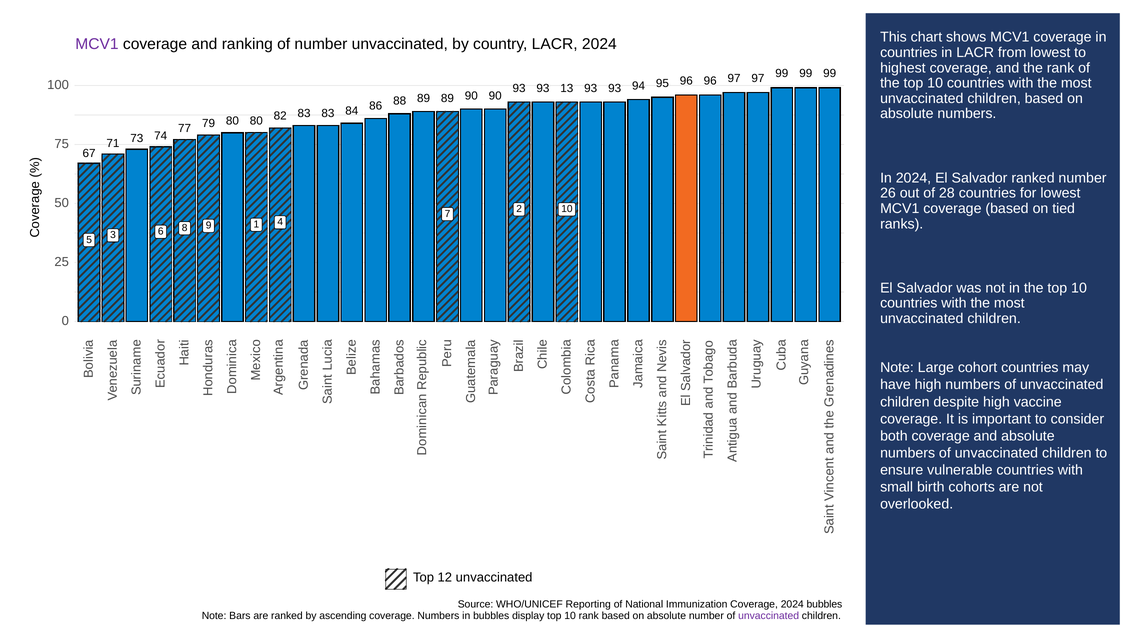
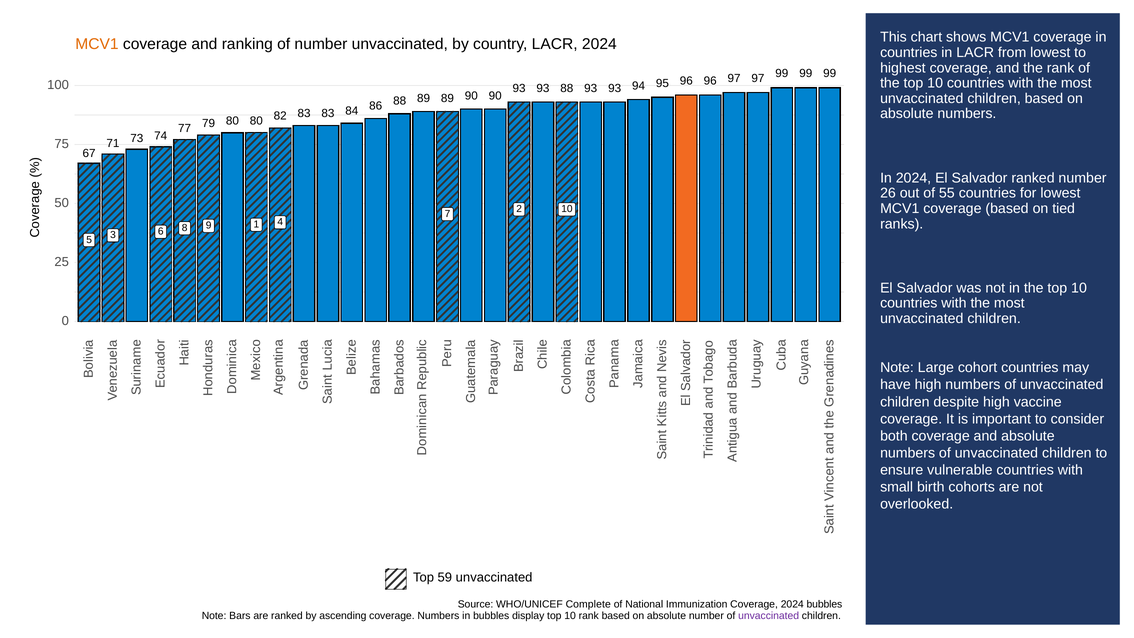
MCV1 colour: purple -> orange (97, 44)
93 13: 13 -> 88 (567, 88)
28: 28 -> 55 (947, 193)
12: 12 -> 59 (445, 577)
Reporting: Reporting -> Complete (588, 604)
